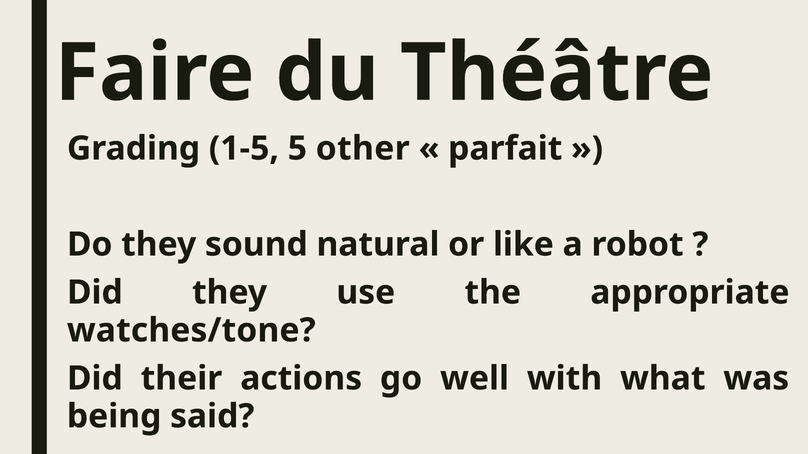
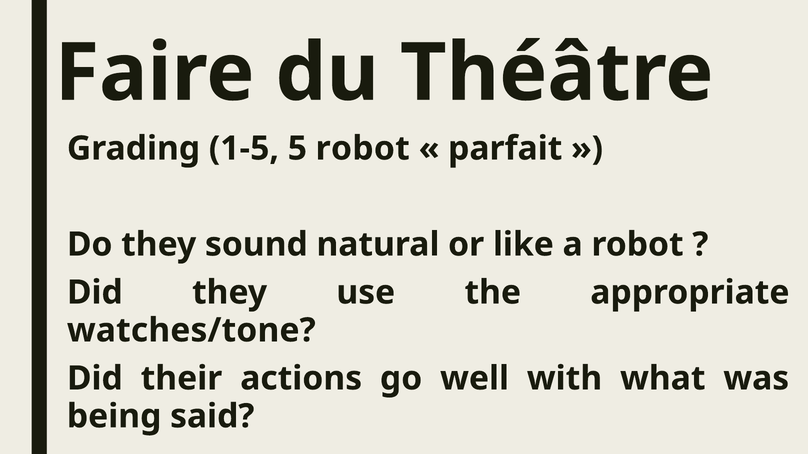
5 other: other -> robot (363, 149)
